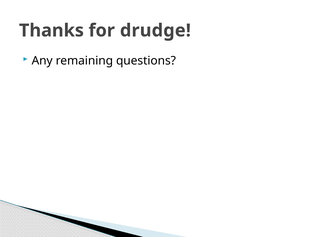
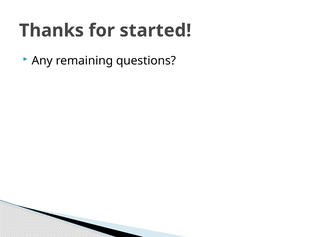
drudge: drudge -> started (155, 31)
